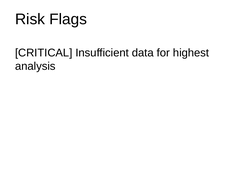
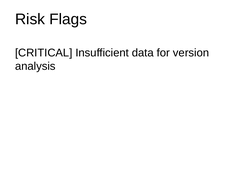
highest: highest -> version (191, 53)
